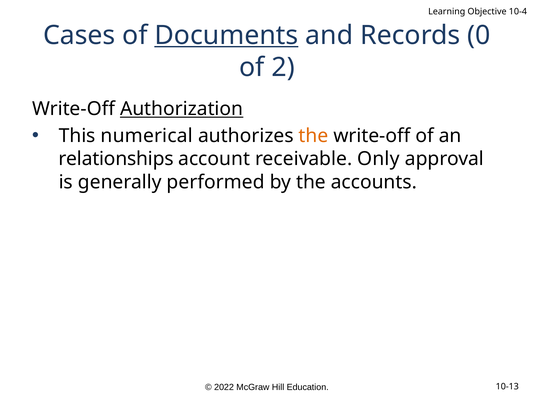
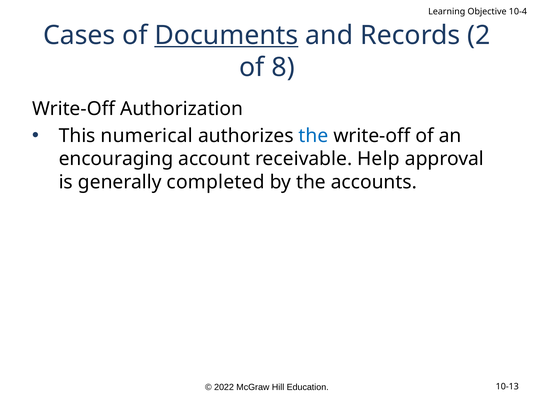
0: 0 -> 2 (479, 35)
2: 2 -> 8 (283, 67)
Authorization underline: present -> none (182, 109)
the colour: orange -> blue (314, 136)
relationships: relationships -> encouraging (116, 159)
Only: Only -> Help (378, 159)
performed: performed -> completed (216, 182)
